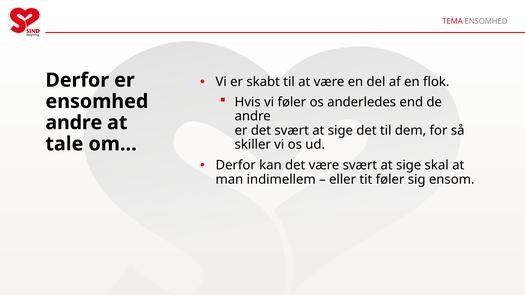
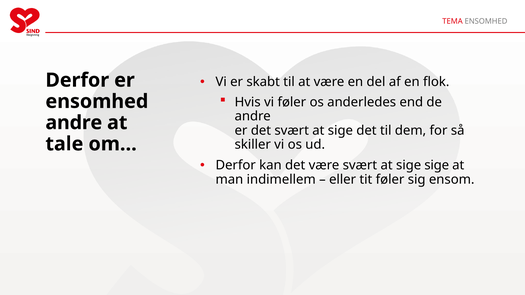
sige skal: skal -> sige (437, 165)
